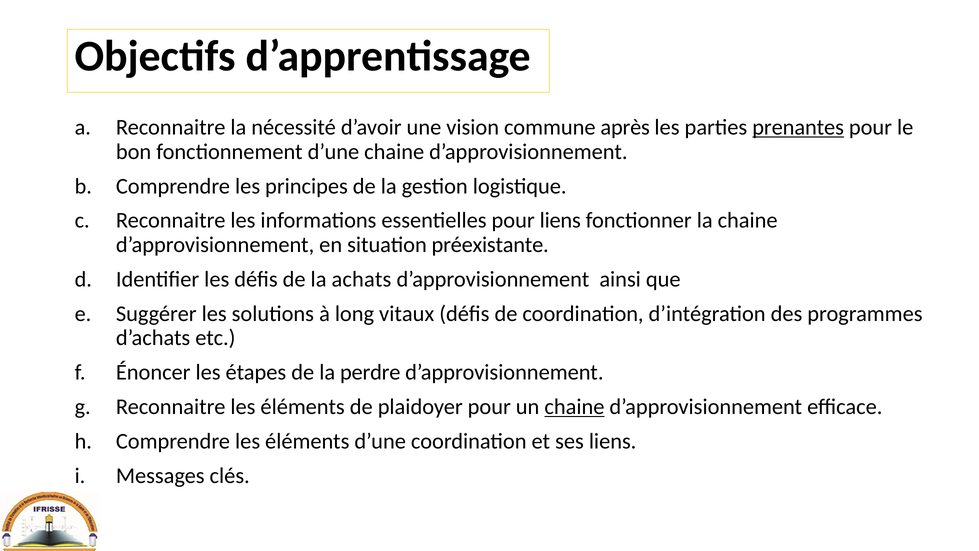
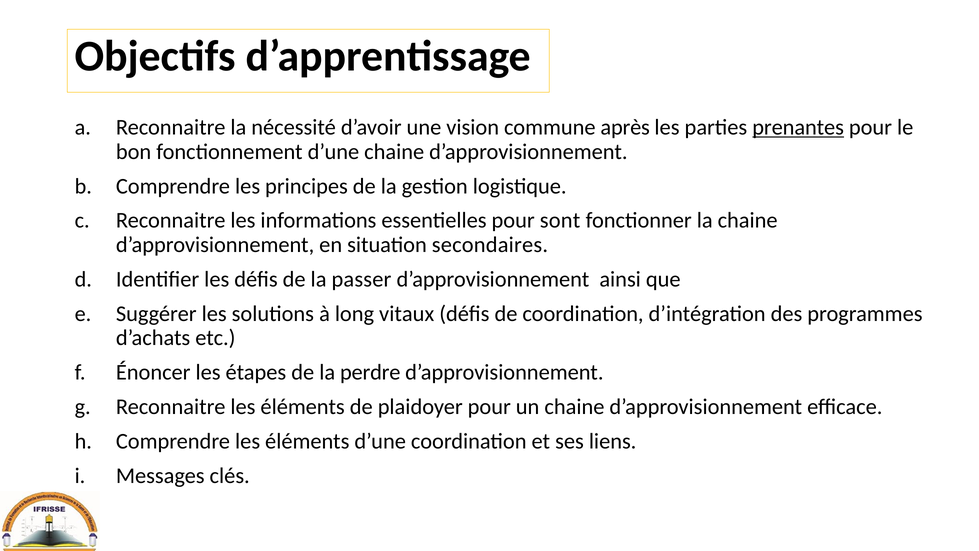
pour liens: liens -> sont (560, 220)
préexistante: préexistante -> secondaires (490, 245)
achats: achats -> passer (361, 279)
chaine underline: present -> none (574, 407)
